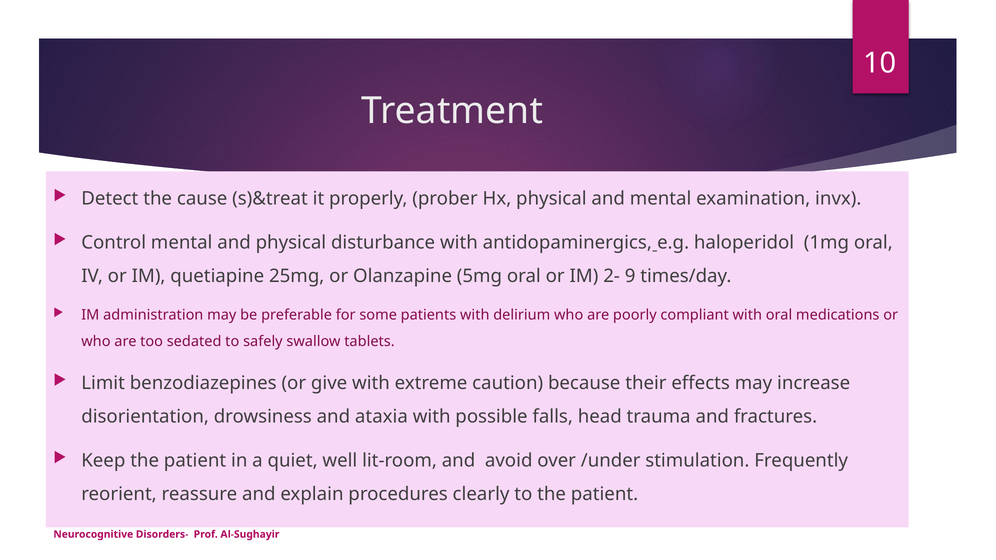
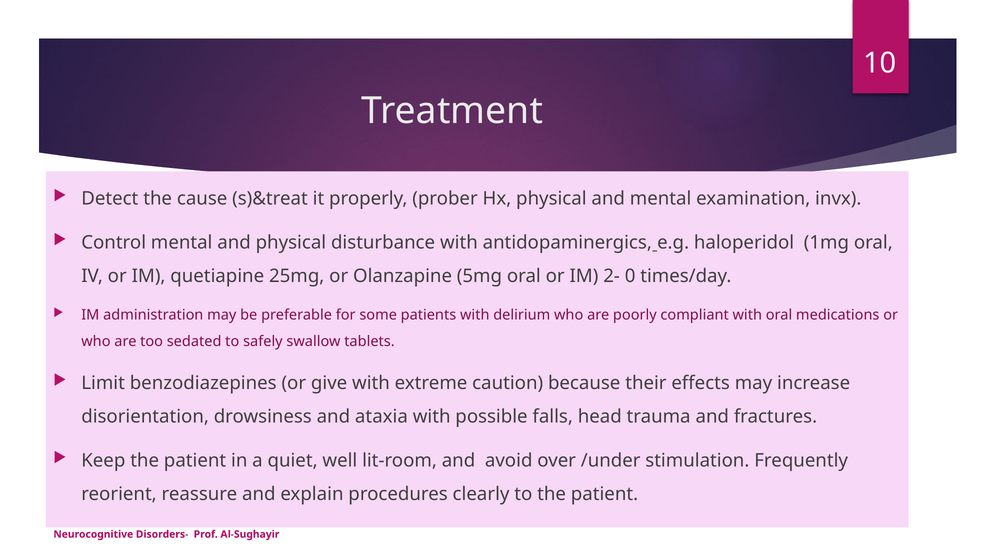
9: 9 -> 0 (630, 276)
